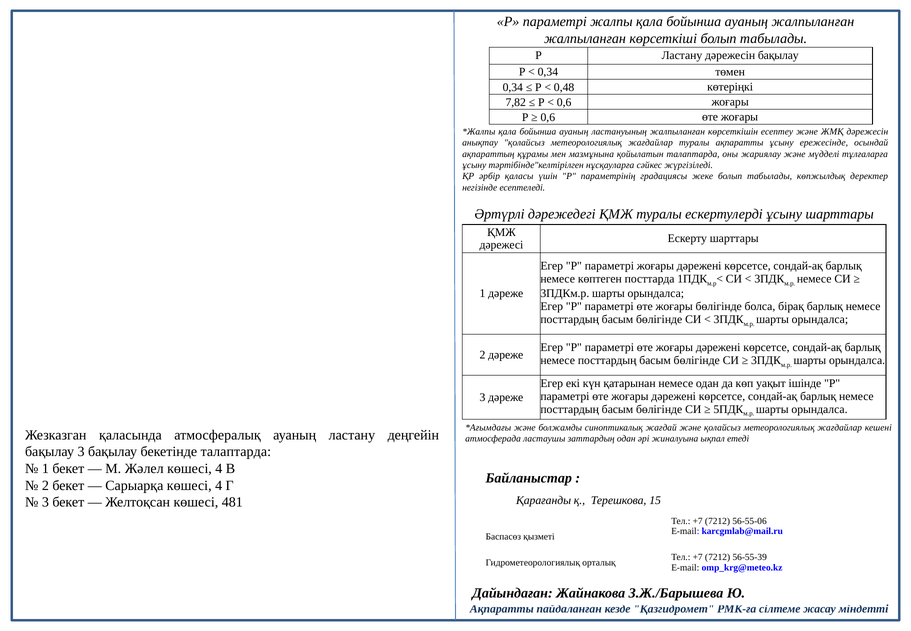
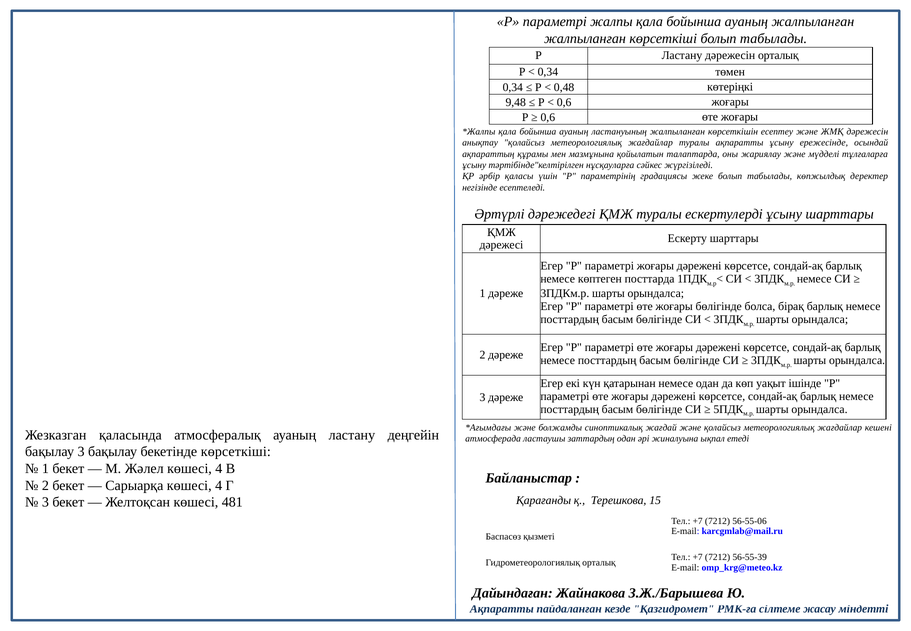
дәрежесін бақылау: бақылау -> орталық (778, 56)
7,82: 7,82 -> 9,48 (516, 102)
бекетінде талаптарда: талаптарда -> көрсеткіші (236, 452)
